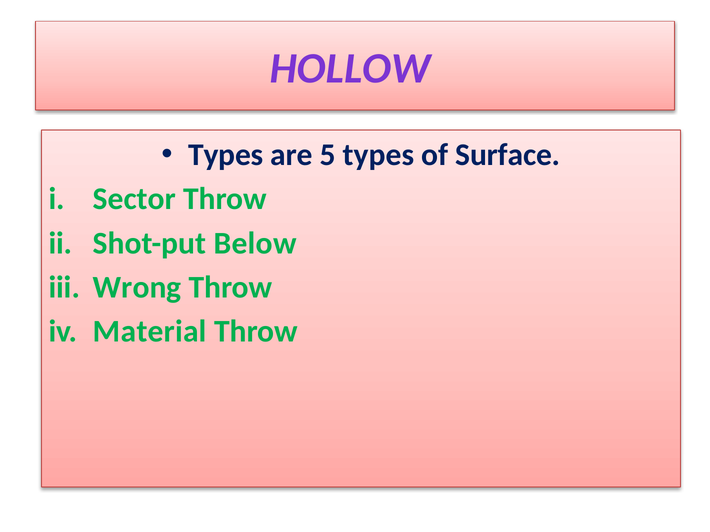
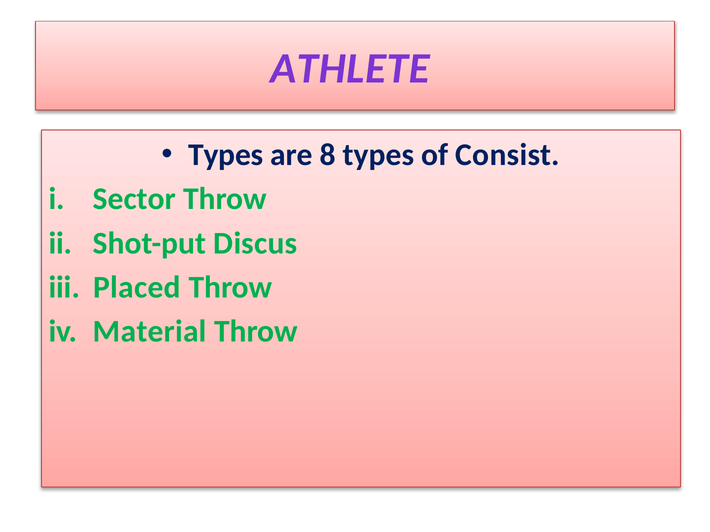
HOLLOW: HOLLOW -> ATHLETE (350, 69)
5: 5 -> 8 (328, 155)
Surface: Surface -> Consist (508, 155)
Below: Below -> Discus (255, 243)
Wrong: Wrong -> Placed (137, 288)
